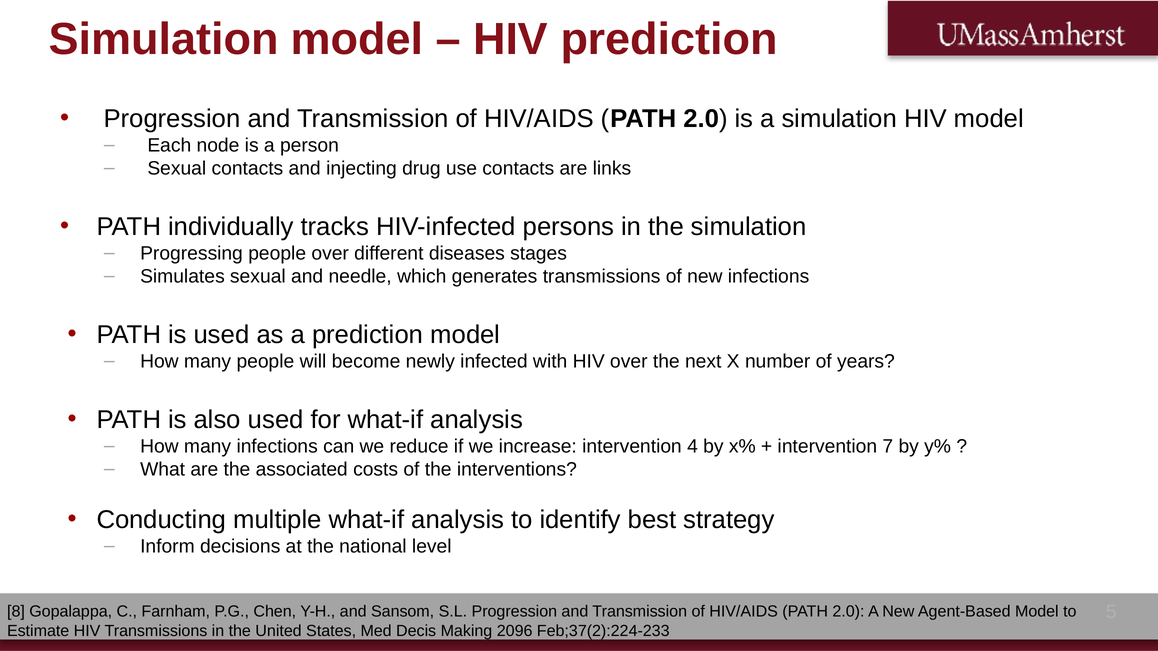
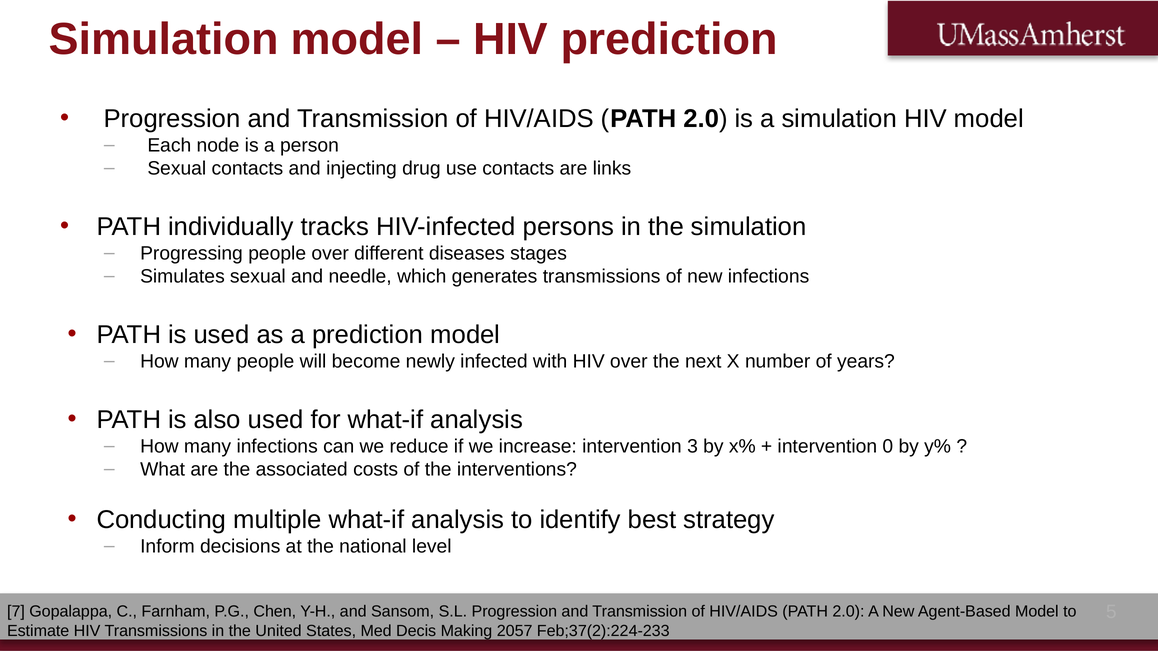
4: 4 -> 3 (693, 446)
7: 7 -> 0 (888, 446)
8: 8 -> 7 (16, 612)
2096: 2096 -> 2057 (515, 631)
